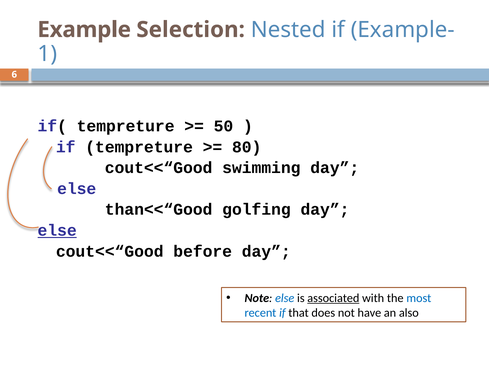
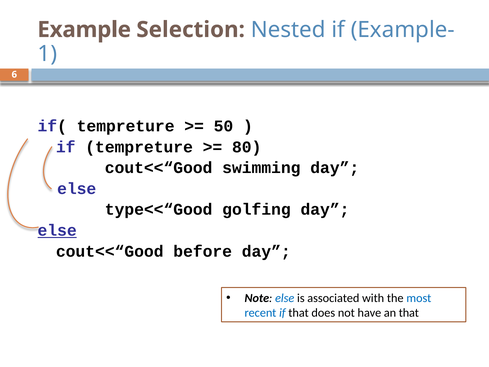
than<<“Good: than<<“Good -> type<<“Good (159, 209)
associated underline: present -> none (333, 298)
an also: also -> that (409, 313)
